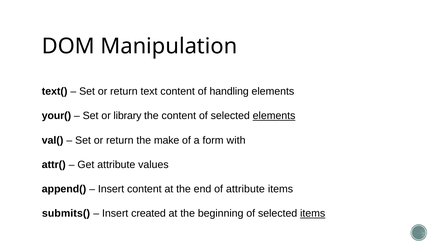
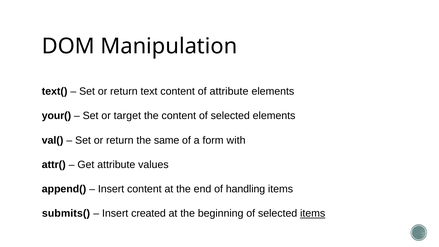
of handling: handling -> attribute (229, 91)
library: library -> target (127, 116)
elements underline: present -> none (274, 116)
make: make -> same (167, 140)
of attribute: attribute -> handling (246, 189)
